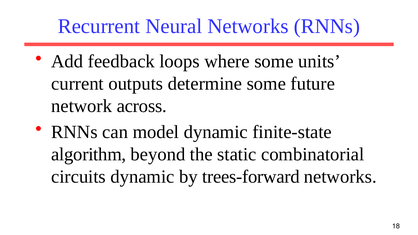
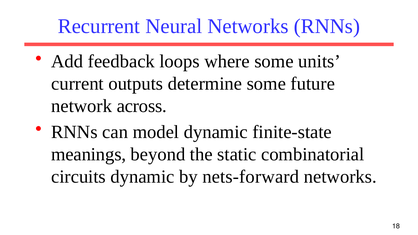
algorithm: algorithm -> meanings (89, 154)
trees-forward: trees-forward -> nets-forward (251, 177)
